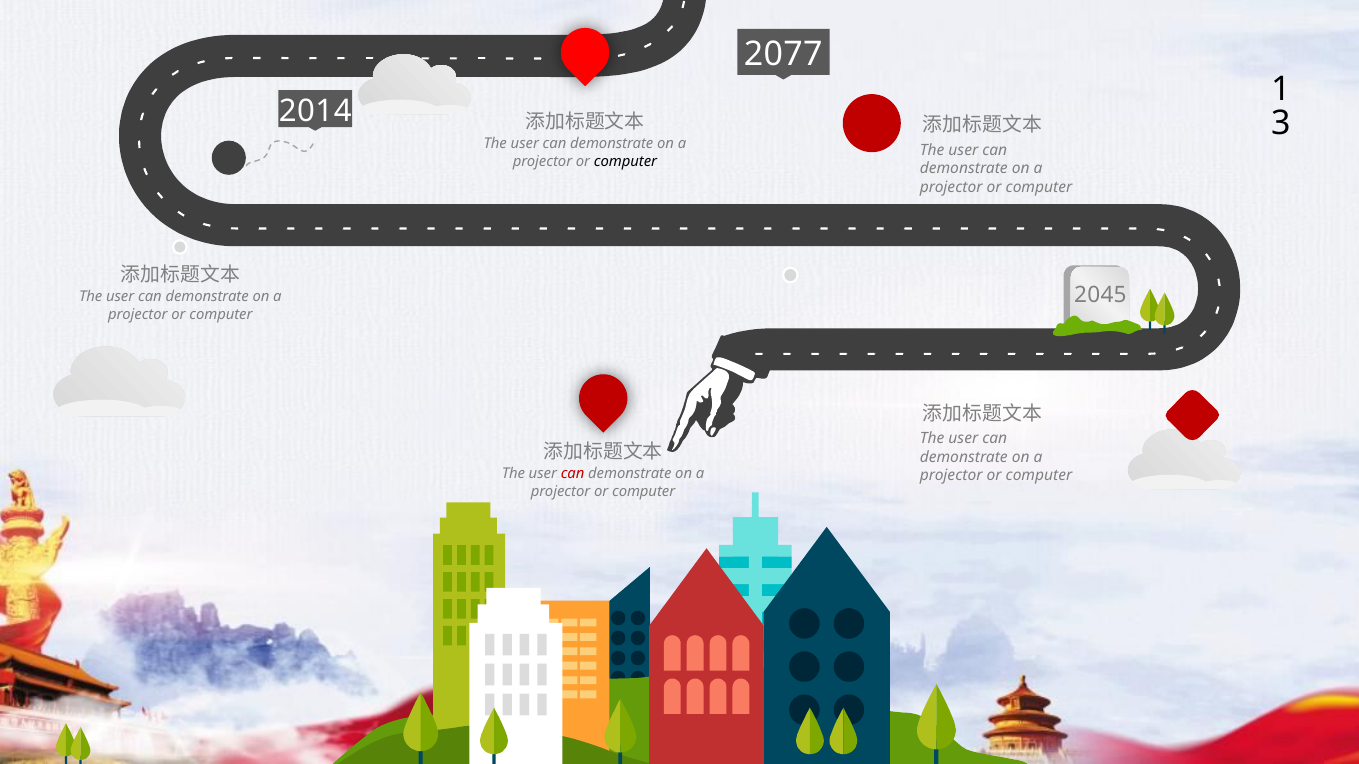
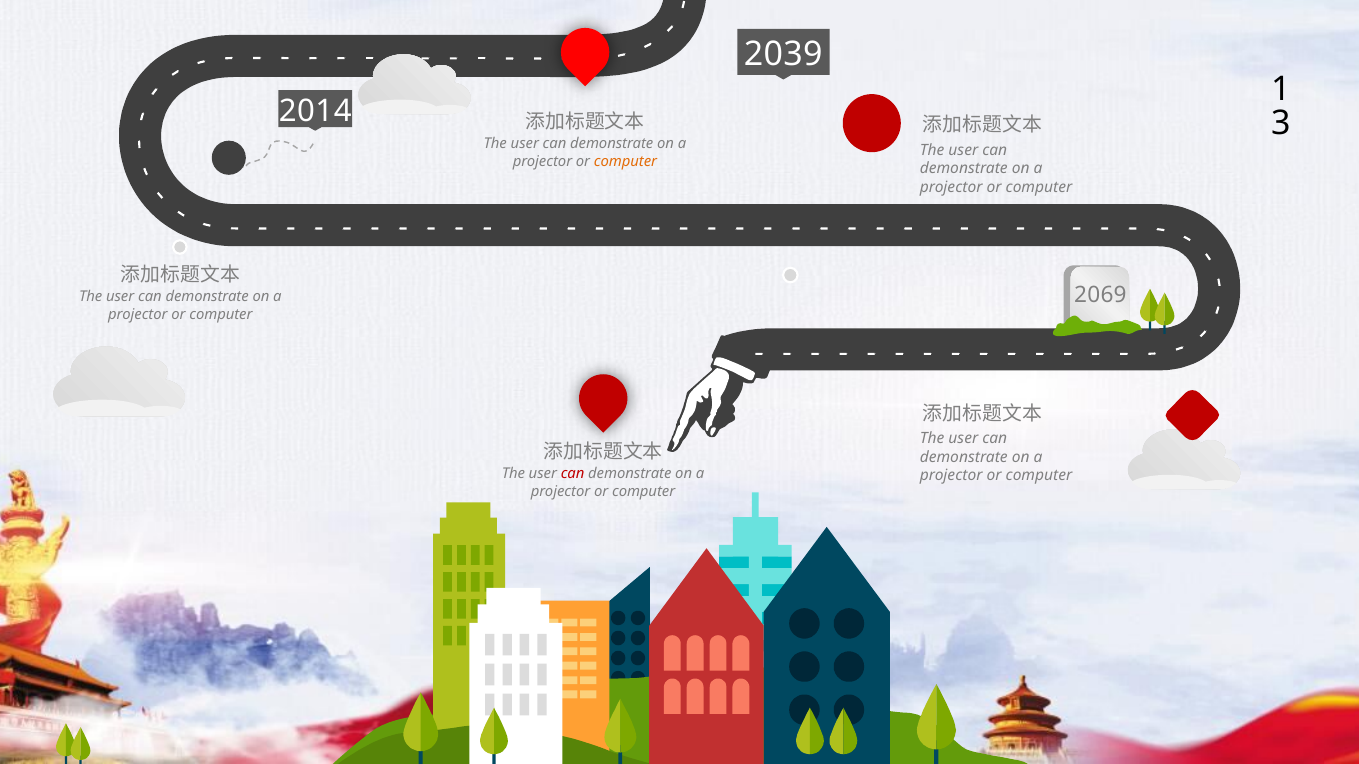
2077: 2077 -> 2039 (783, 55)
computer colour: black -> orange (626, 162)
2045: 2045 -> 2069 (1100, 295)
